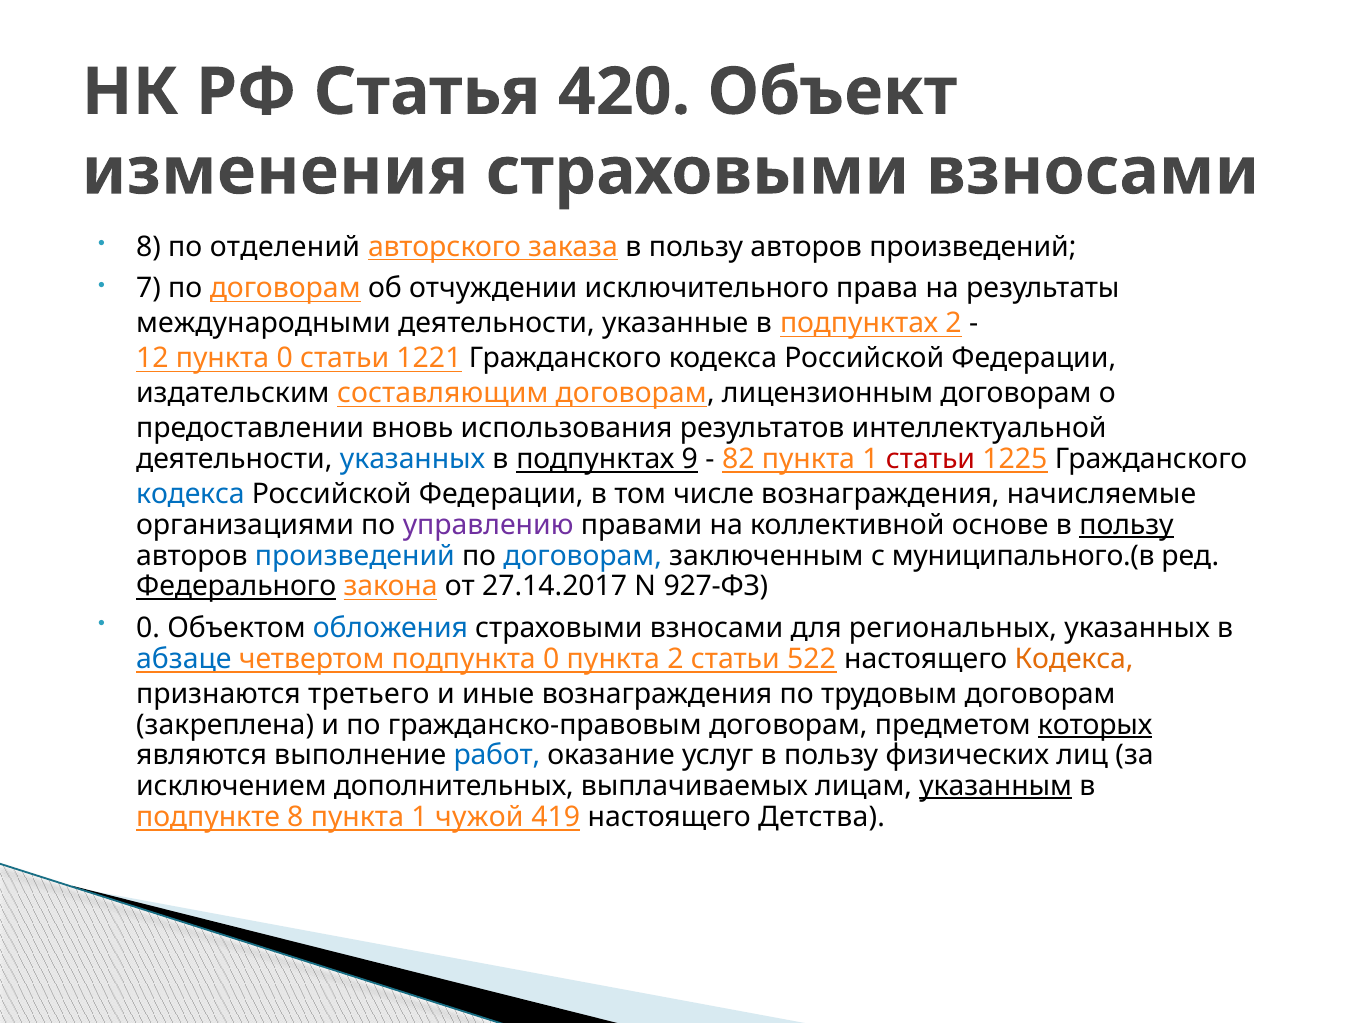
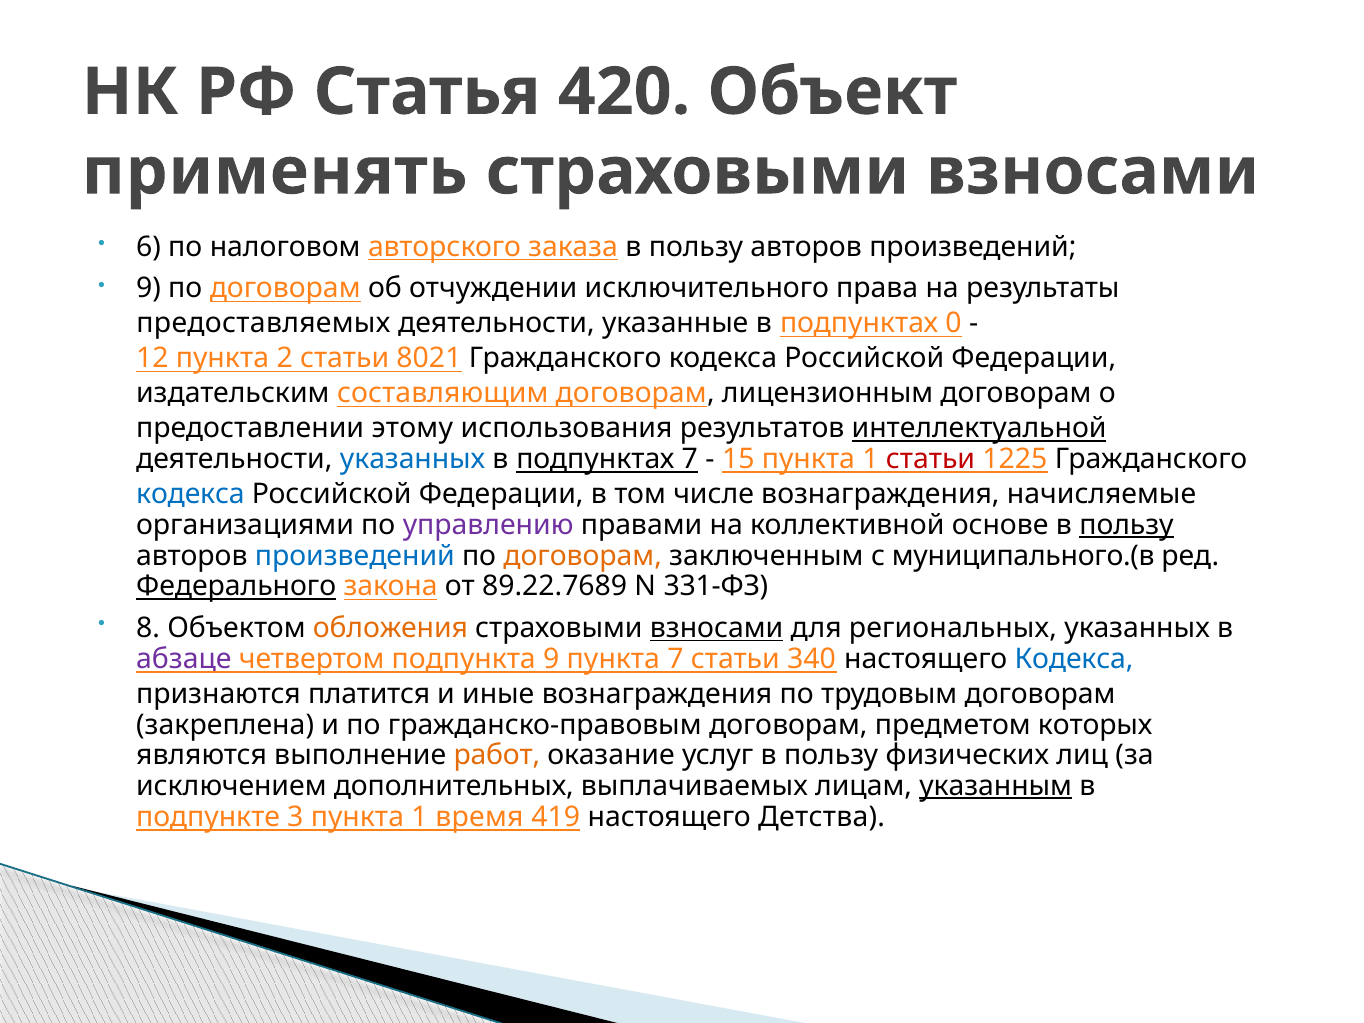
изменения: изменения -> применять (275, 172)
8: 8 -> 6 (149, 247)
отделений: отделений -> налоговом (285, 247)
7: 7 -> 9 (149, 289)
международными: международными -> предоставляемых (263, 324)
подпунктах 2: 2 -> 0 (954, 324)
пункта 0: 0 -> 2 (285, 359)
1221: 1221 -> 8021 (429, 359)
вновь: вновь -> этому (412, 429)
интеллектуальной underline: none -> present (979, 429)
подпунктах 9: 9 -> 7 (690, 459)
82: 82 -> 15 (738, 459)
договорам colour: blue -> orange (583, 556)
27.14.2017: 27.14.2017 -> 89.22.7689 (555, 586)
927-ФЗ: 927-ФЗ -> 331-ФЗ (716, 586)
0: 0 -> 8 (148, 628)
обложения colour: blue -> orange (390, 628)
взносами underline: none -> present (717, 628)
абзаце colour: blue -> purple (184, 659)
подпункта 0: 0 -> 9 (551, 659)
пункта 2: 2 -> 7 (675, 659)
522: 522 -> 340 (812, 659)
Кодекса colour: orange -> blue (1074, 659)
третьего: третьего -> платится (369, 694)
которых underline: present -> none (1095, 725)
работ colour: blue -> orange (497, 755)
подпункте 8: 8 -> 3 (295, 817)
чужой: чужой -> время (479, 817)
